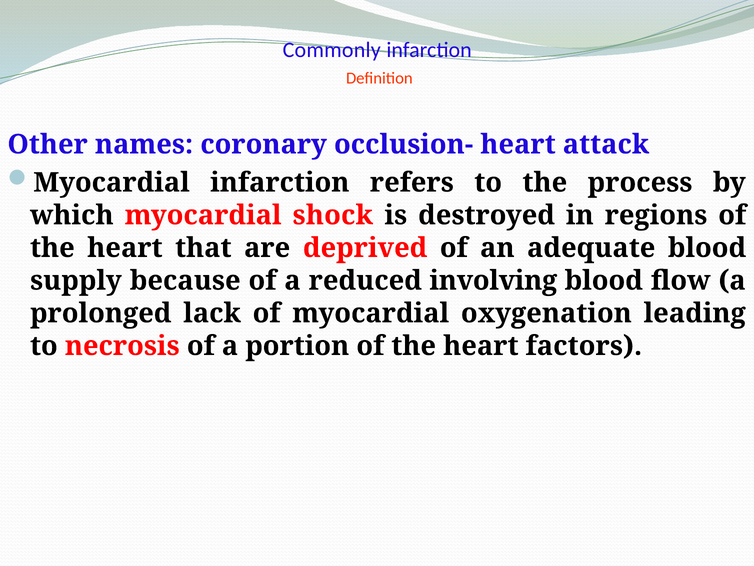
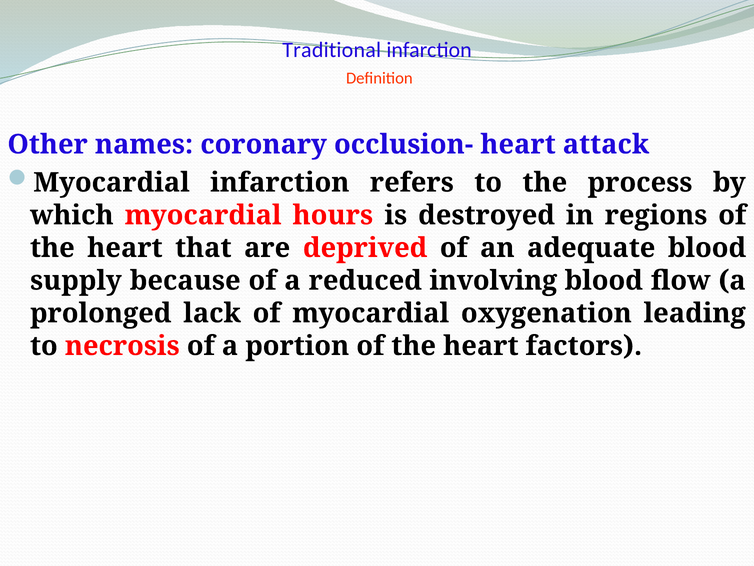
Commonly: Commonly -> Traditional (332, 50)
shock: shock -> hours (333, 215)
